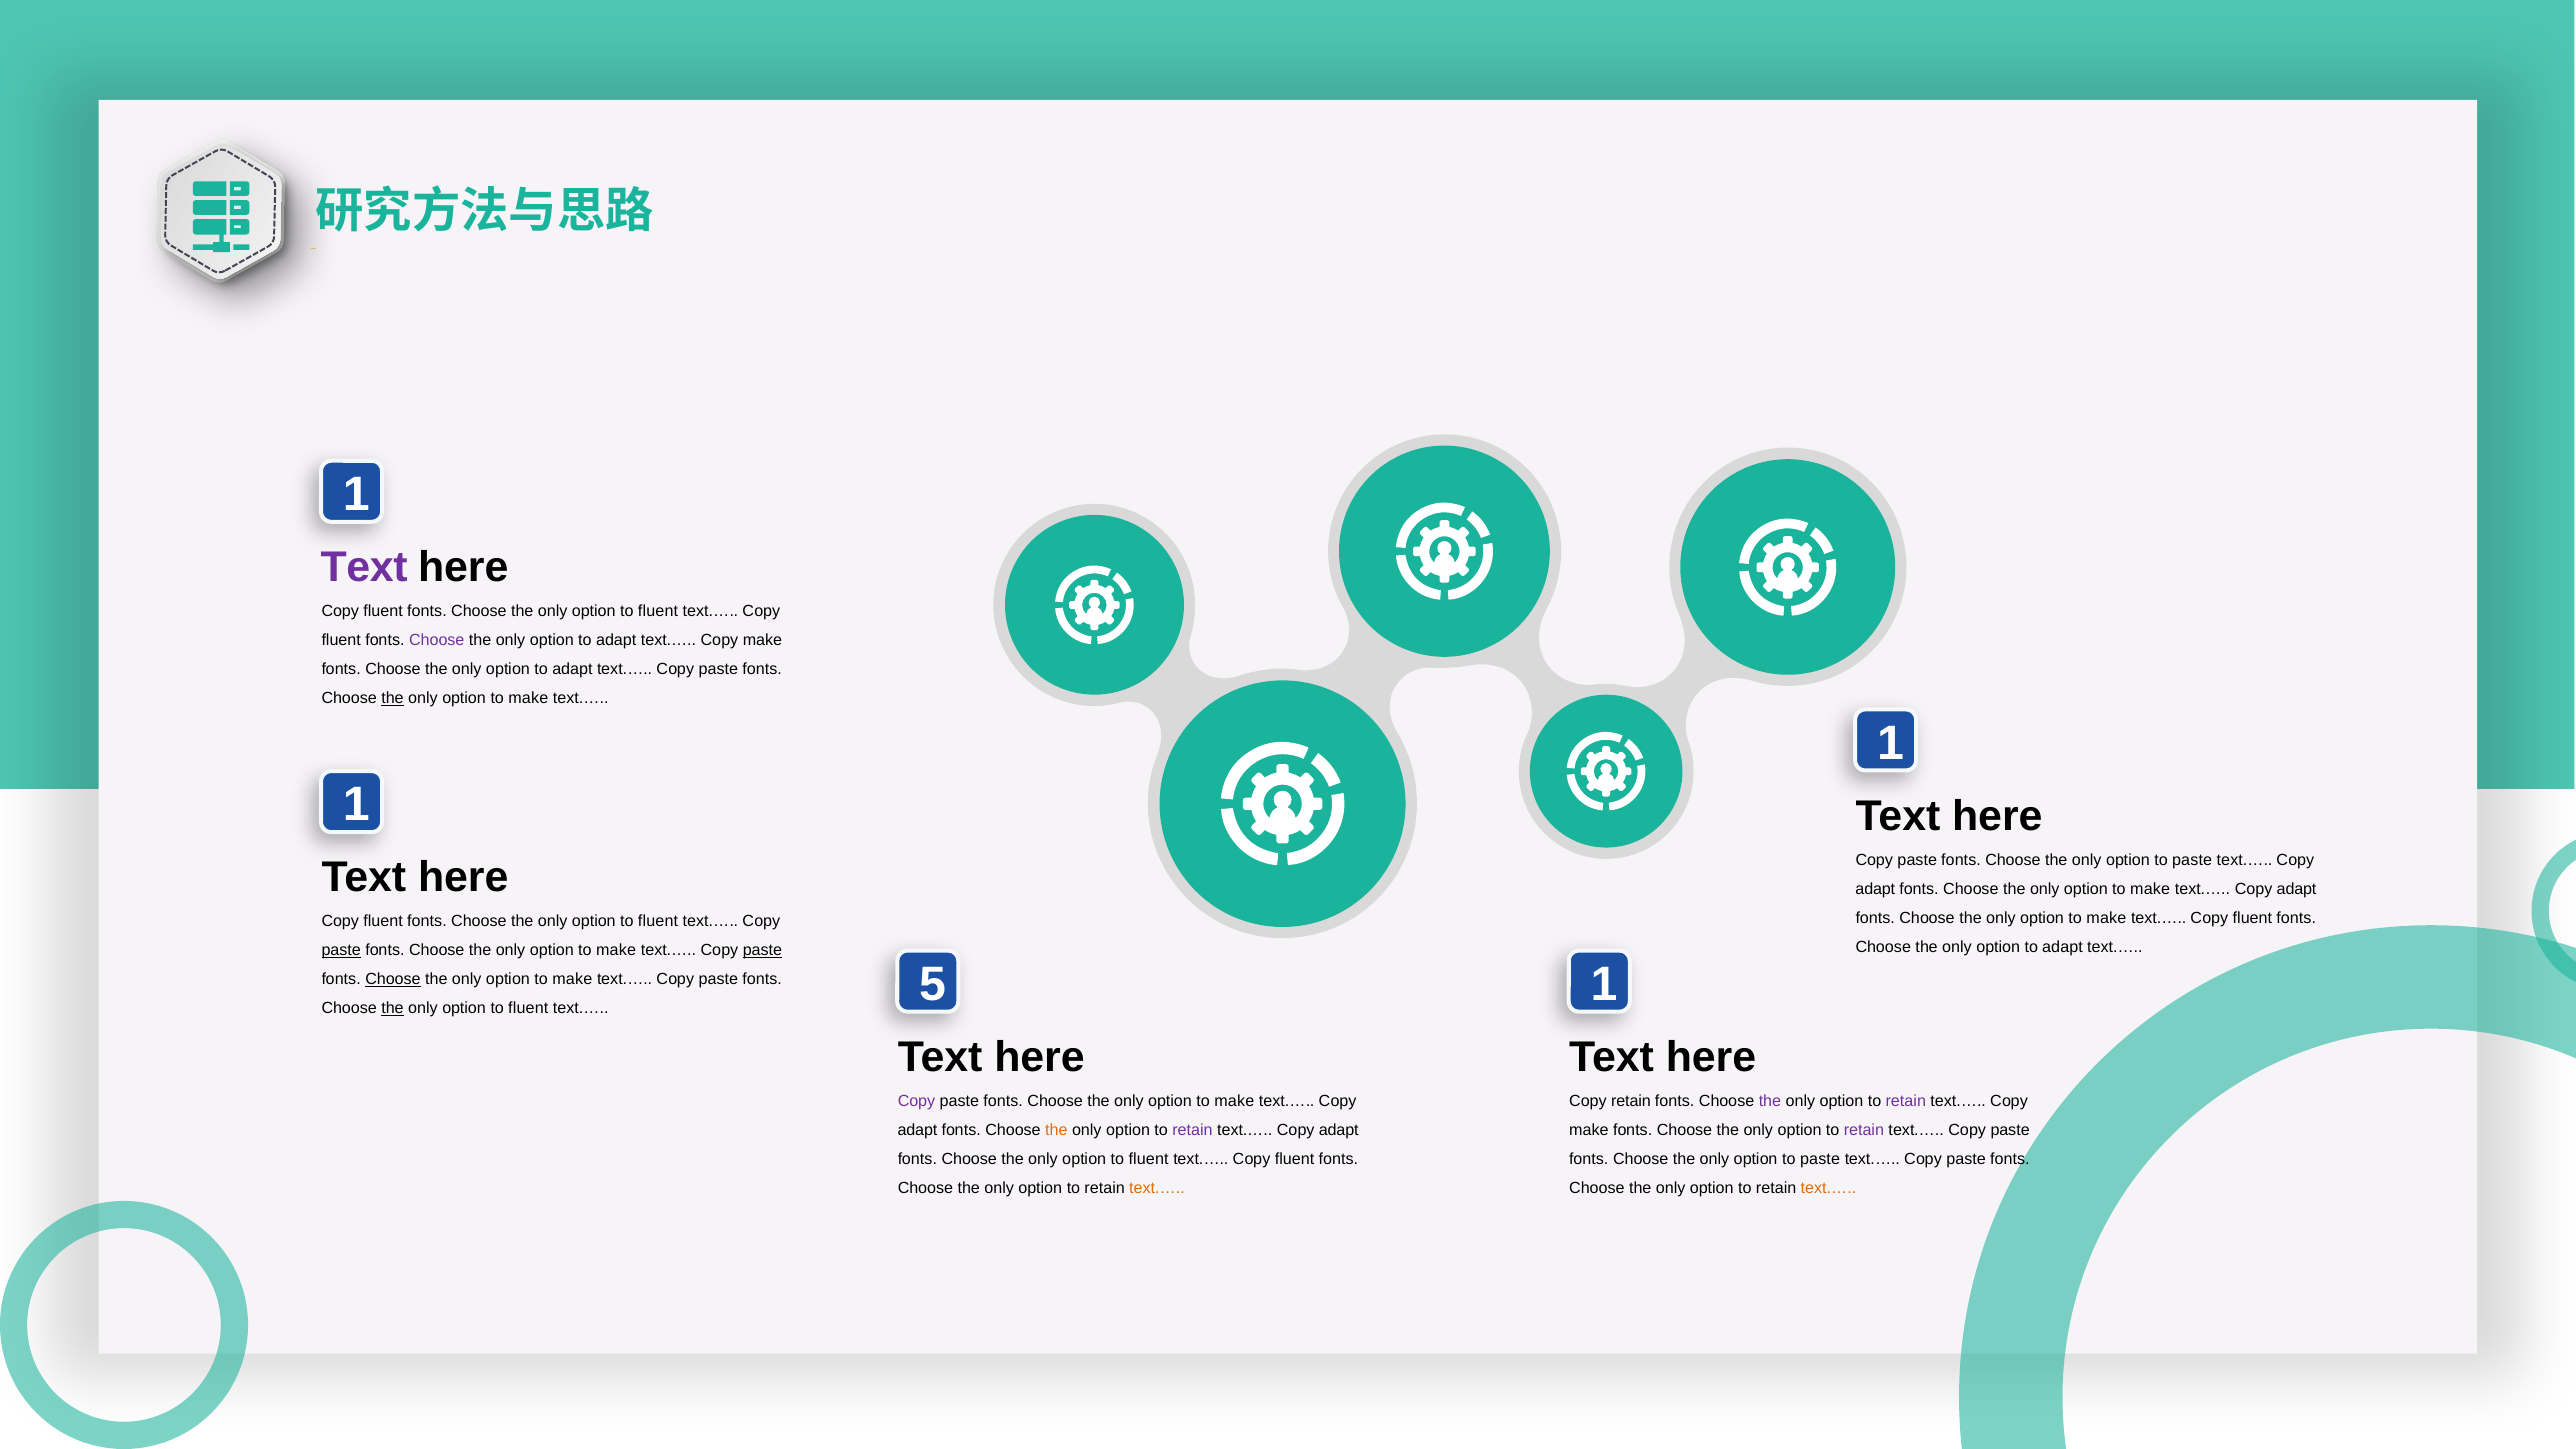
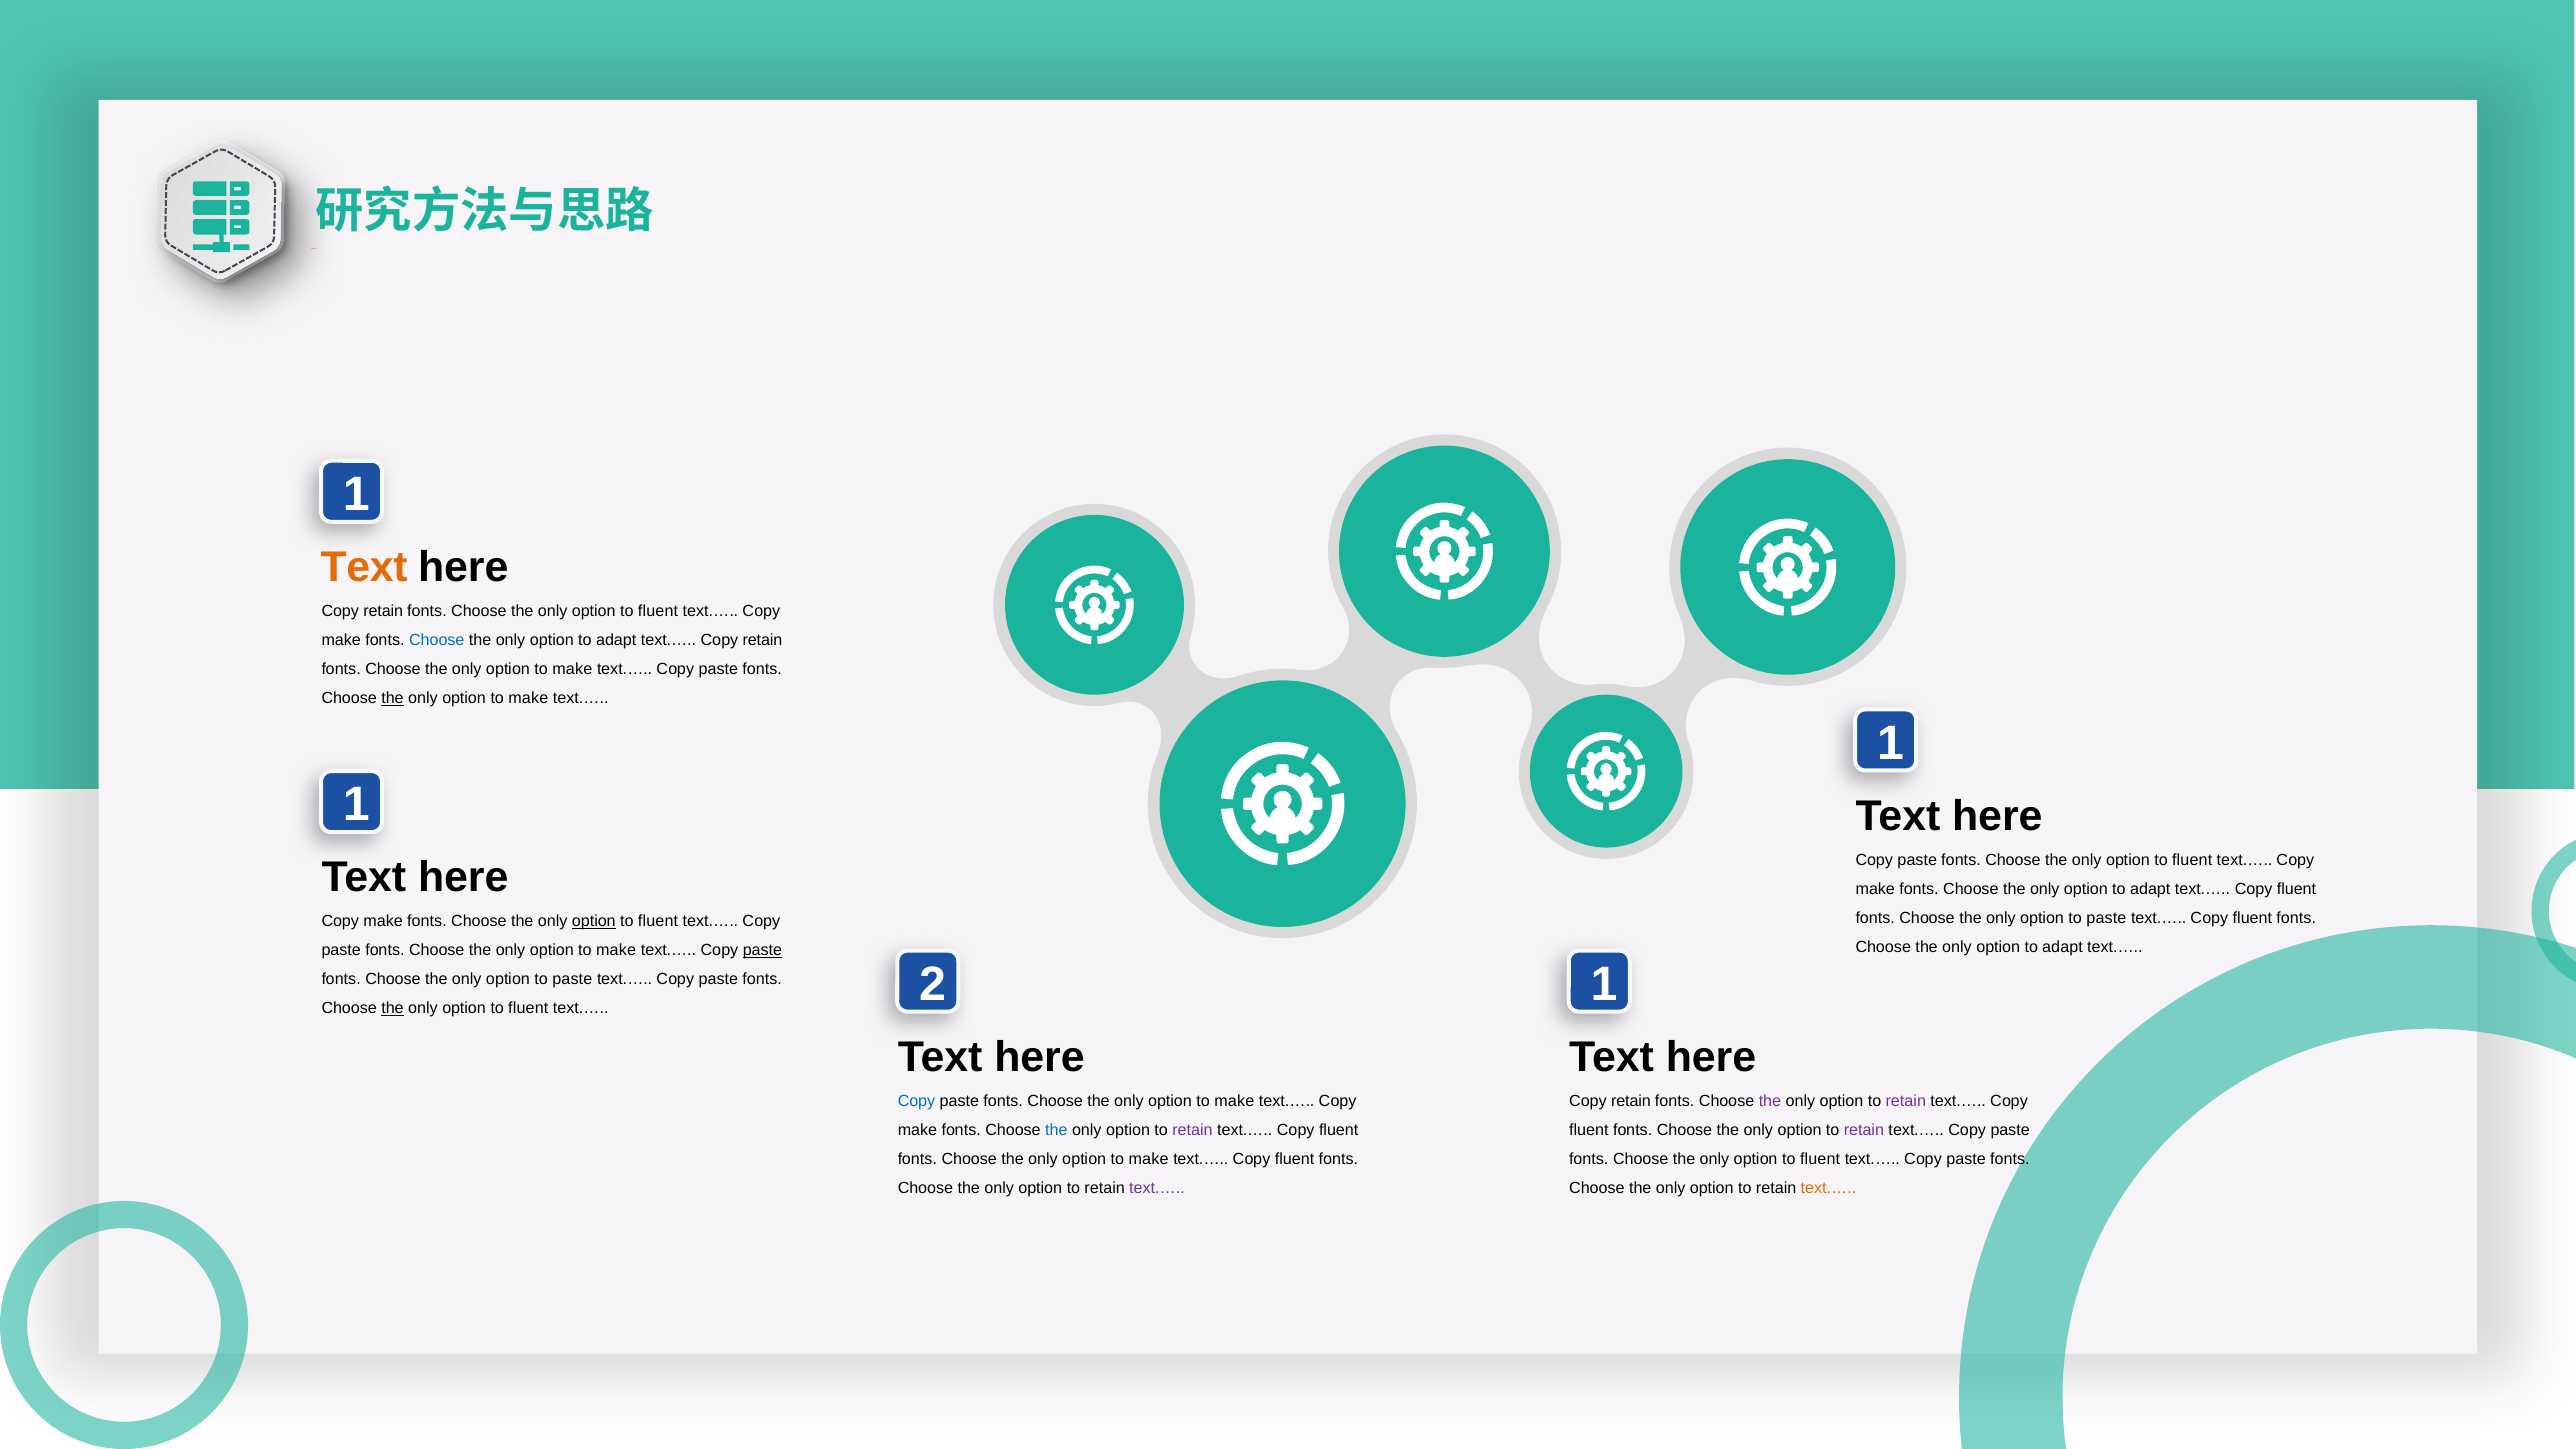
Text colour: purple -> orange (364, 567)
fluent: fluent -> retain (383, 611)
fluent: fluent -> make (341, 640)
Choose colour: purple -> blue (437, 640)
make: make -> retain (762, 640)
adapt: adapt -> make (572, 669)
paste: paste -> fluent (2192, 860)
adapt: adapt -> make (1875, 889)
make: make -> adapt (2150, 889)
adapt: adapt -> fluent (2297, 889)
make: make -> paste (2106, 918)
fluent: fluent -> make (383, 921)
option underline: none -> present (594, 921)
paste underline: present -> none (341, 950)
Choose underline: present -> none (393, 979)
make: make -> paste (572, 979)
5: 5 -> 2 (933, 984)
Copy colour: purple -> blue (916, 1101)
adapt: adapt -> make (917, 1130)
the colour: orange -> blue (1056, 1130)
adapt: adapt -> fluent (1339, 1130)
make: make -> fluent (1589, 1130)
fluent: fluent -> make (1149, 1159)
paste: paste -> fluent (1820, 1159)
text.… colour: orange -> purple (1157, 1188)
